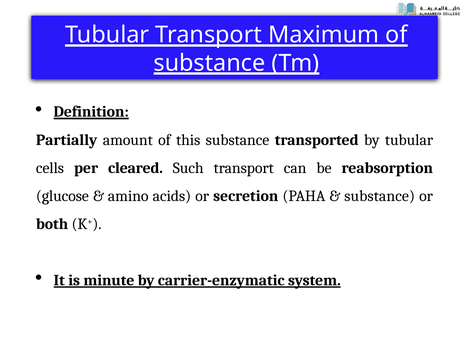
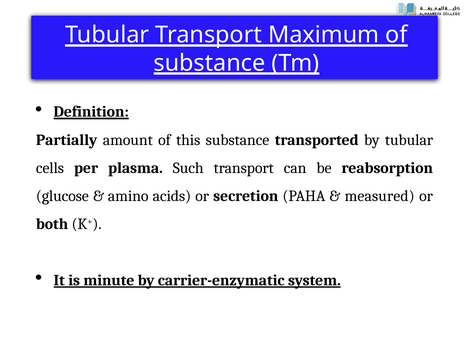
cleared: cleared -> plasma (135, 168)
substance: substance -> measured (380, 197)
